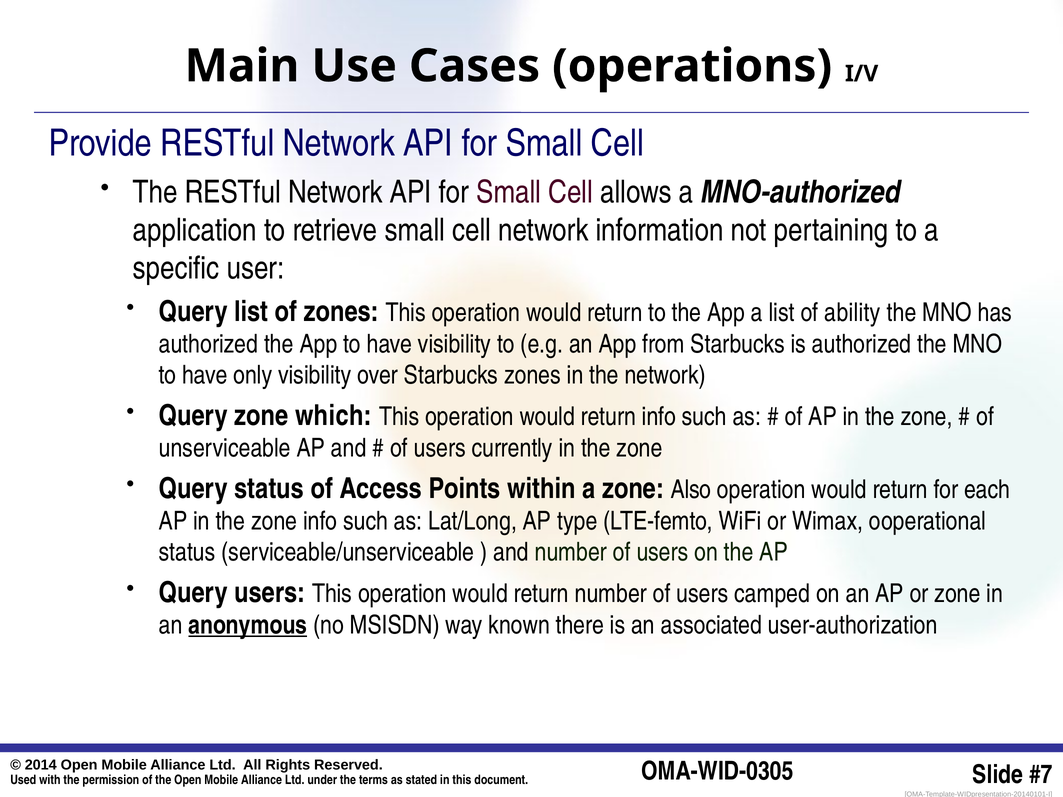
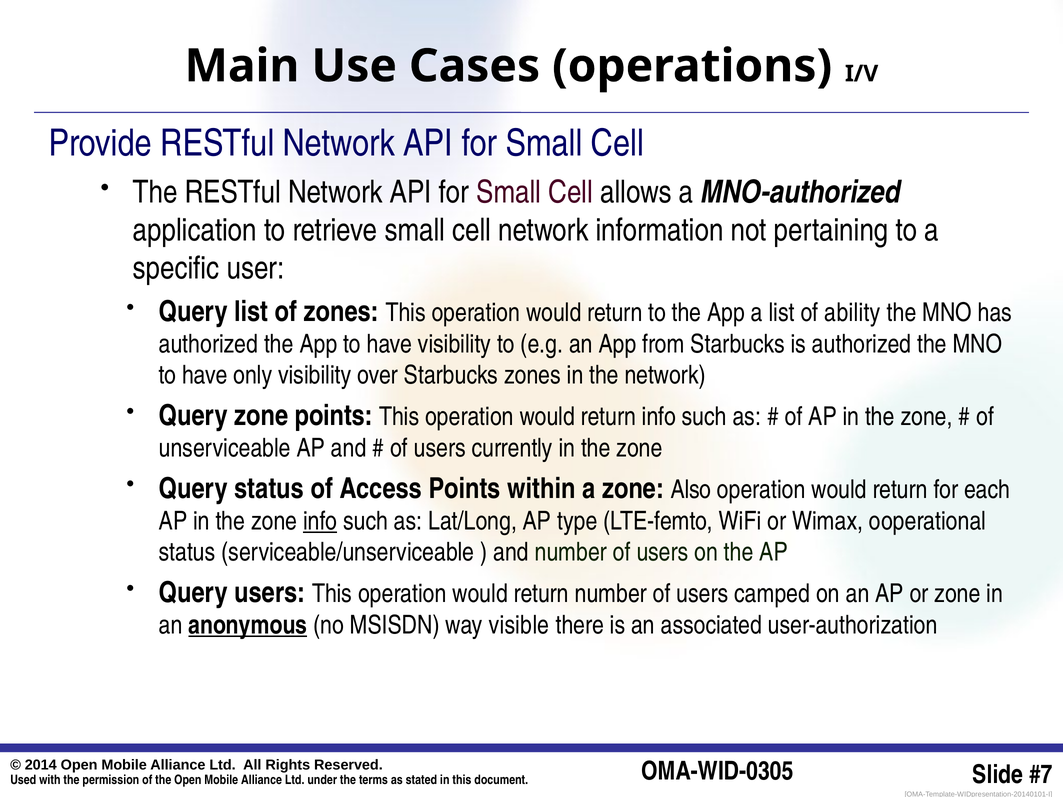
zone which: which -> points (334, 416)
info underline: none -> present (320, 521)
known: known -> visible (519, 626)
